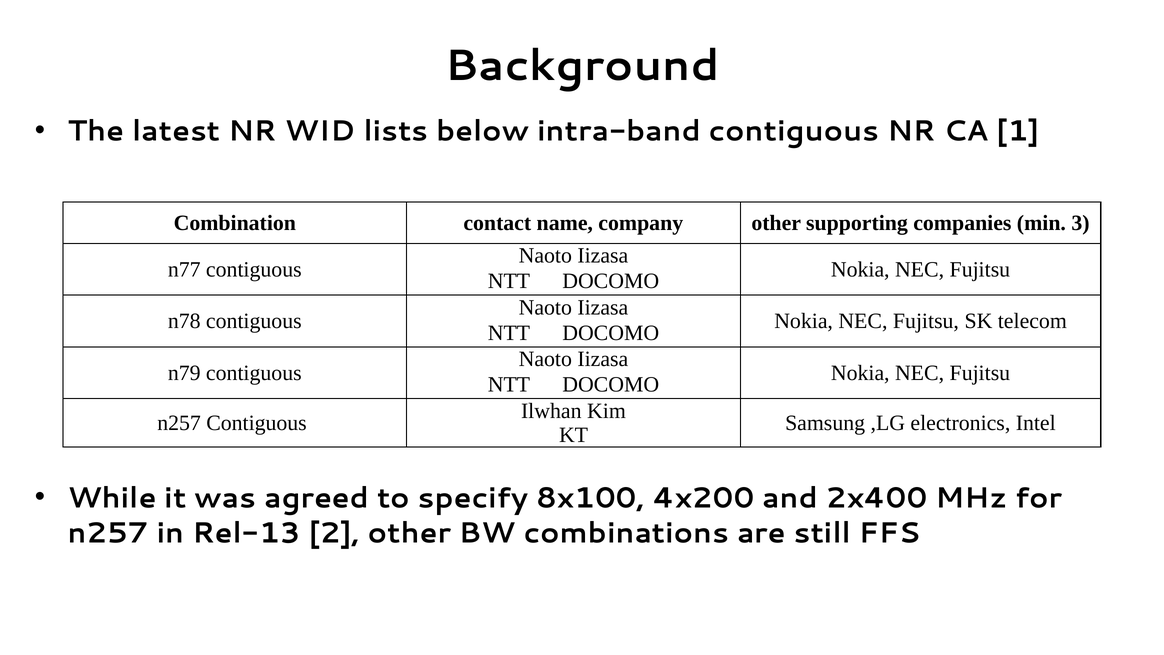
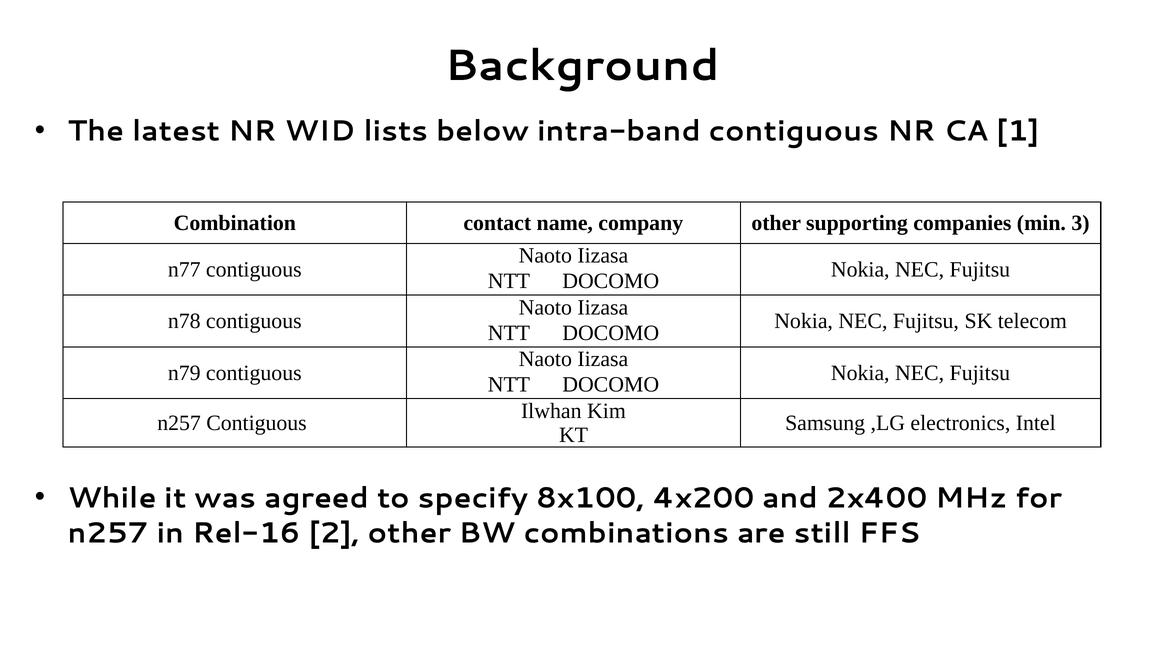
Rel-13: Rel-13 -> Rel-16 (246, 533)
